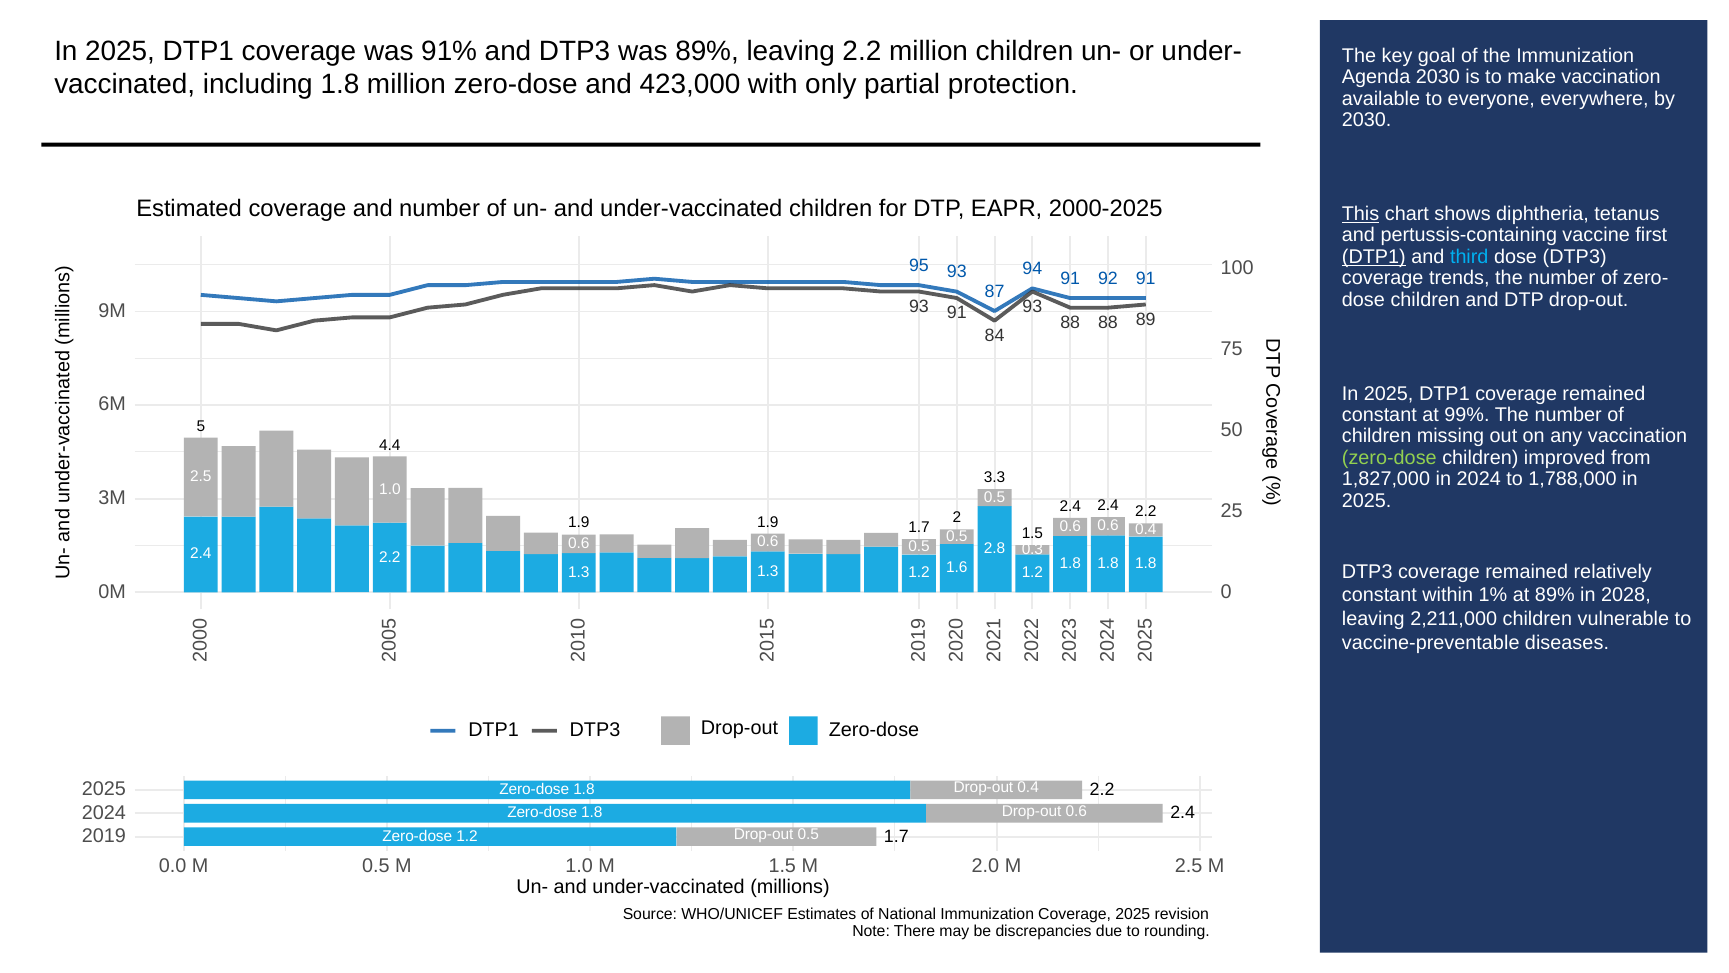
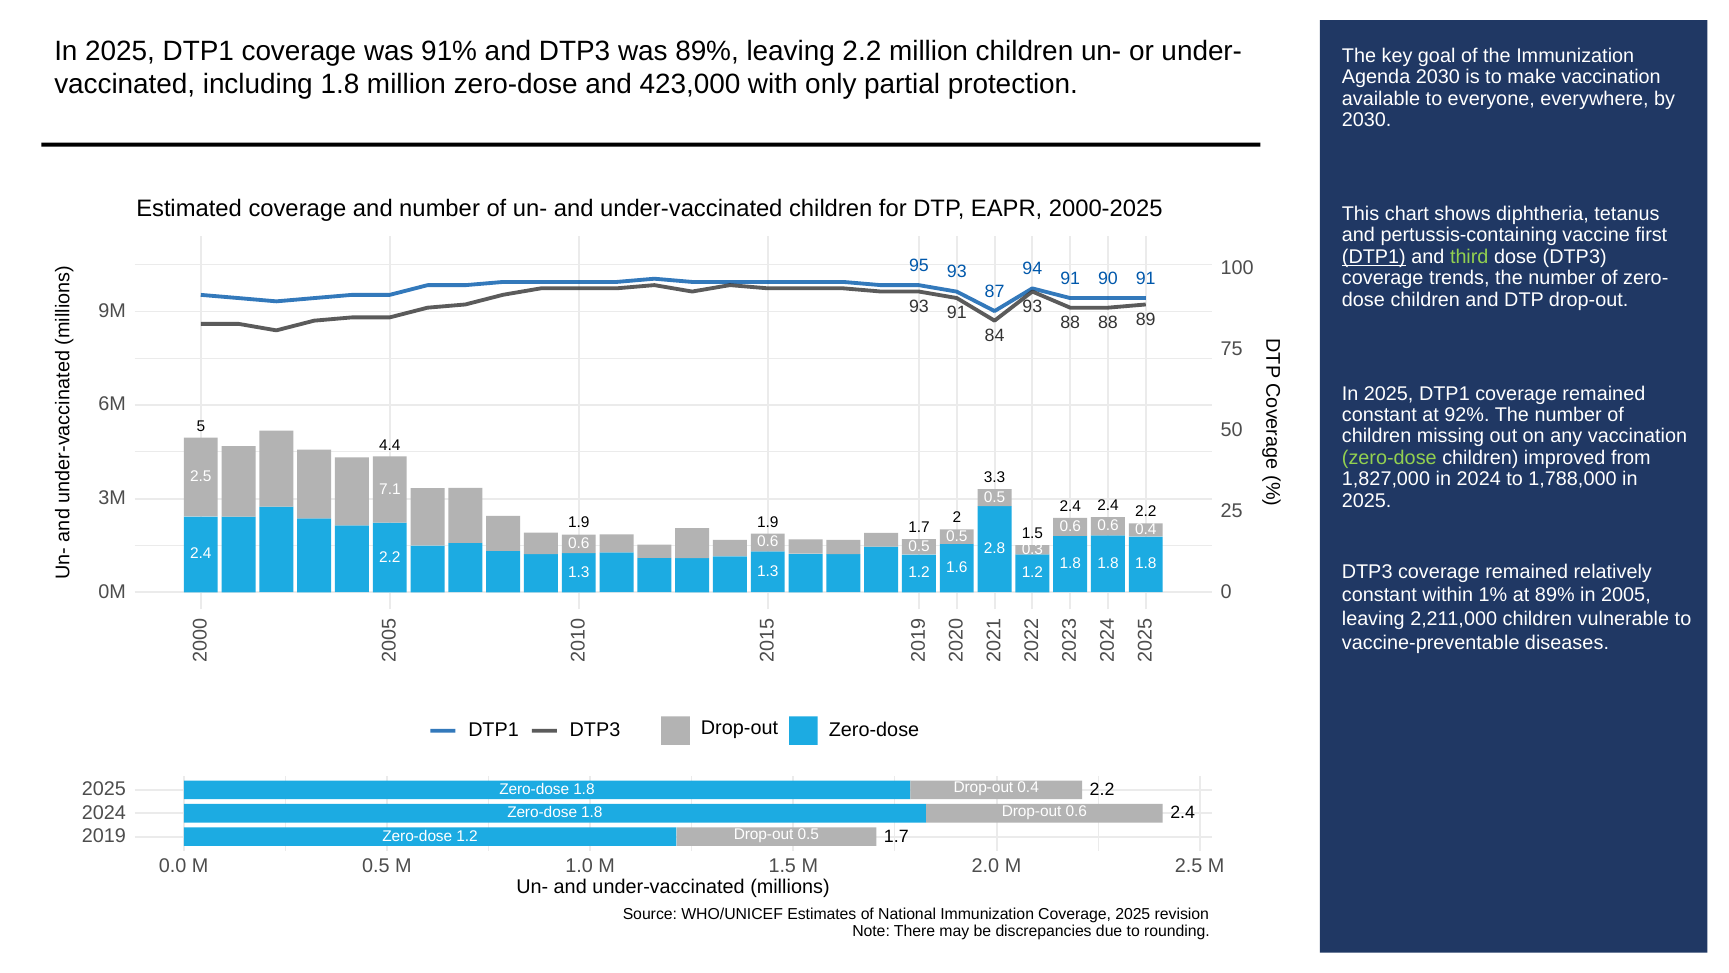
This underline: present -> none (1361, 214)
third colour: light blue -> light green (1469, 257)
92: 92 -> 90 (1108, 278)
99%: 99% -> 92% (1467, 415)
1.0: 1.0 -> 7.1 (390, 489)
2028: 2028 -> 2005 (1626, 595)
